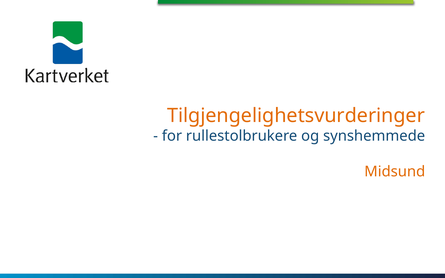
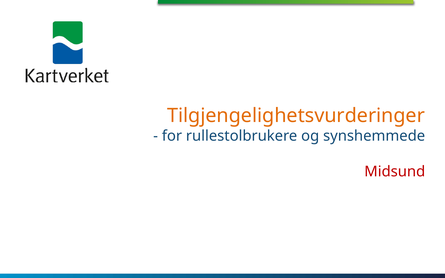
Midsund colour: orange -> red (395, 172)
